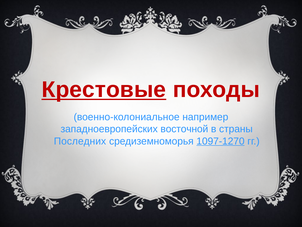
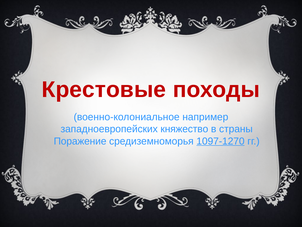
Крестовые underline: present -> none (104, 89)
восточной: восточной -> княжество (184, 129)
Последних: Последних -> Поражение (80, 141)
